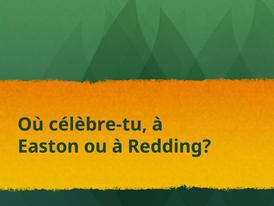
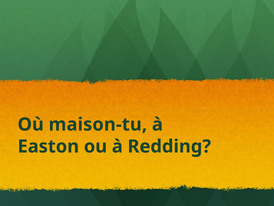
célèbre-tu: célèbre-tu -> maison-tu (98, 124)
